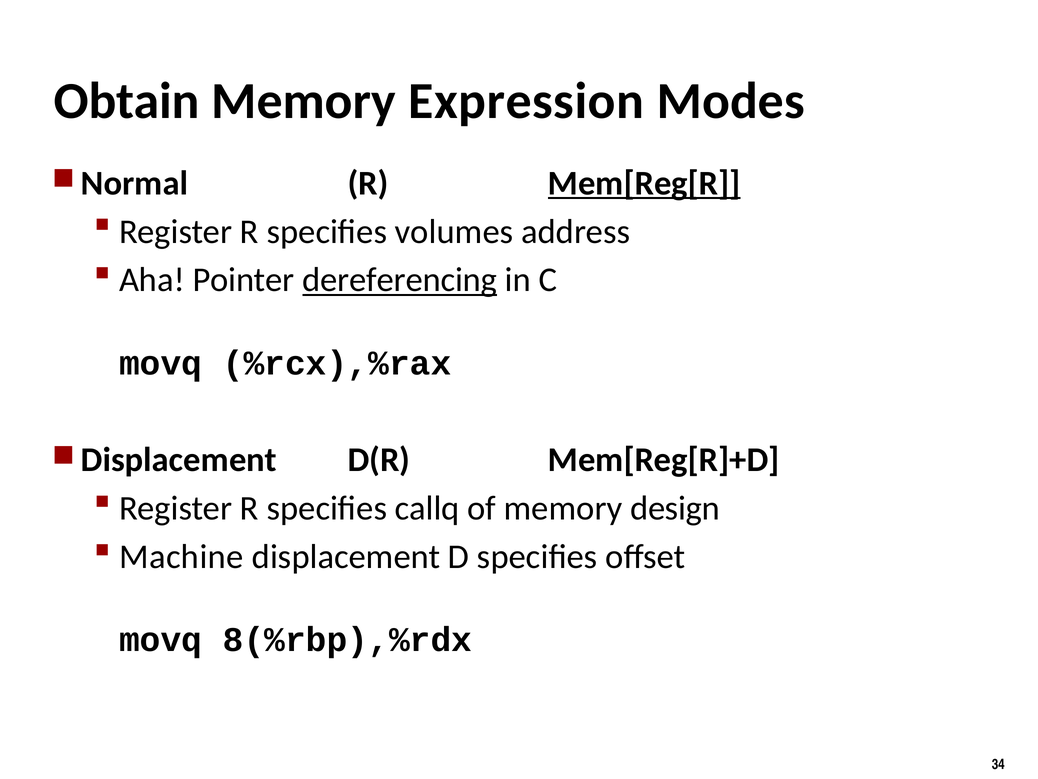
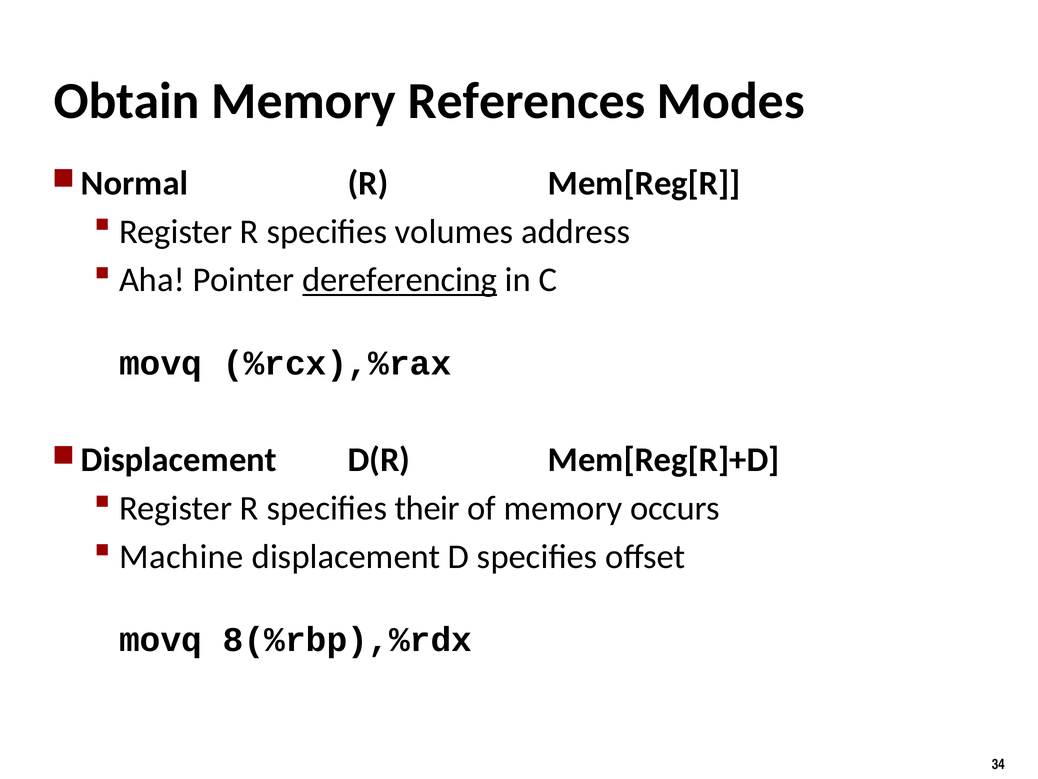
Expression: Expression -> References (526, 101)
Mem[Reg[R underline: present -> none (644, 183)
callq: callq -> their (427, 508)
design: design -> occurs (675, 508)
